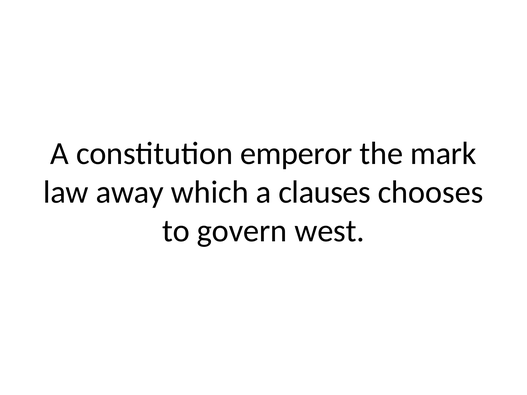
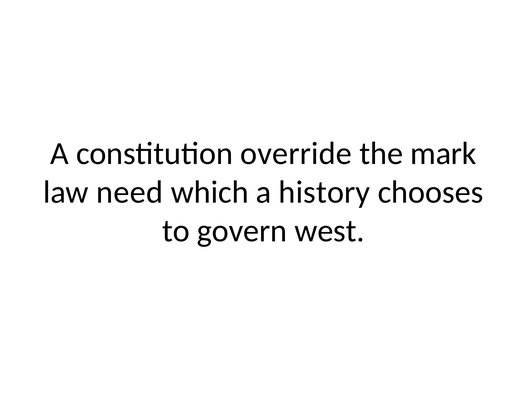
emperor: emperor -> override (296, 154)
away: away -> need (130, 192)
clauses: clauses -> history (324, 192)
